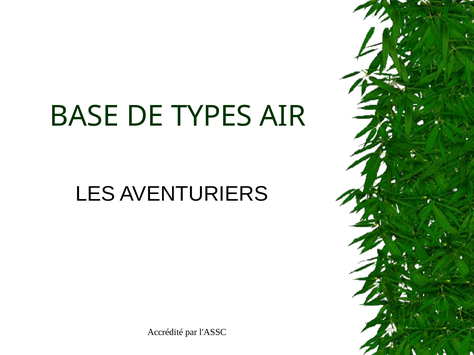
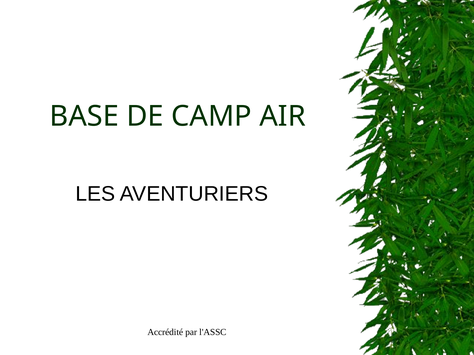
TYPES: TYPES -> CAMP (212, 117)
